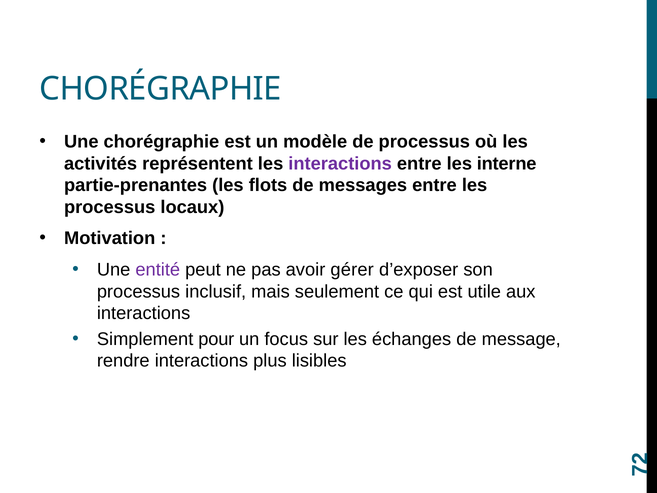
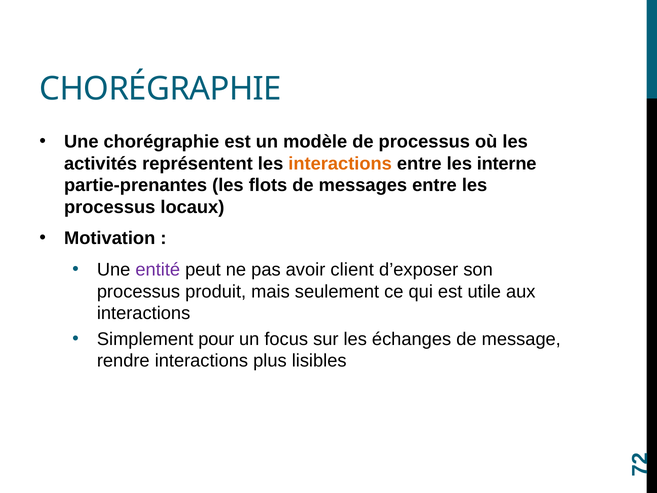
interactions colour: purple -> orange (340, 163)
gérer: gérer -> client (352, 269)
inclusif: inclusif -> produit (216, 291)
